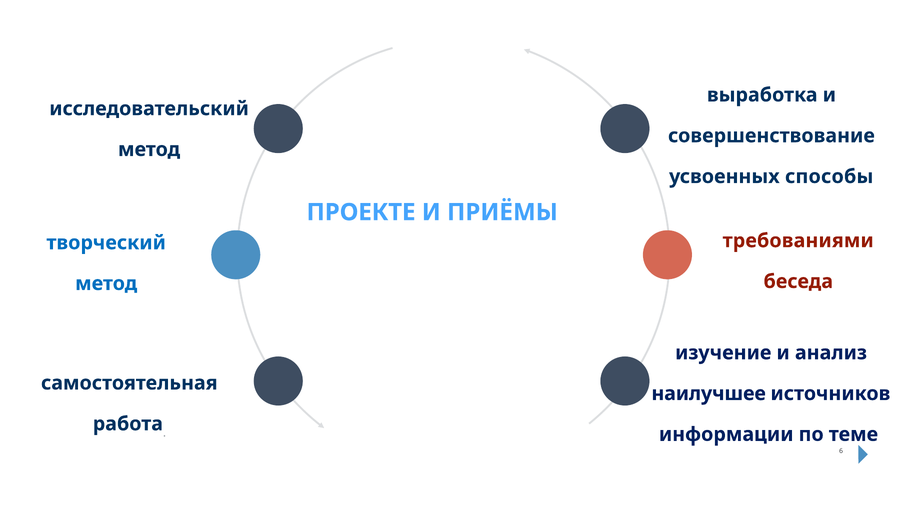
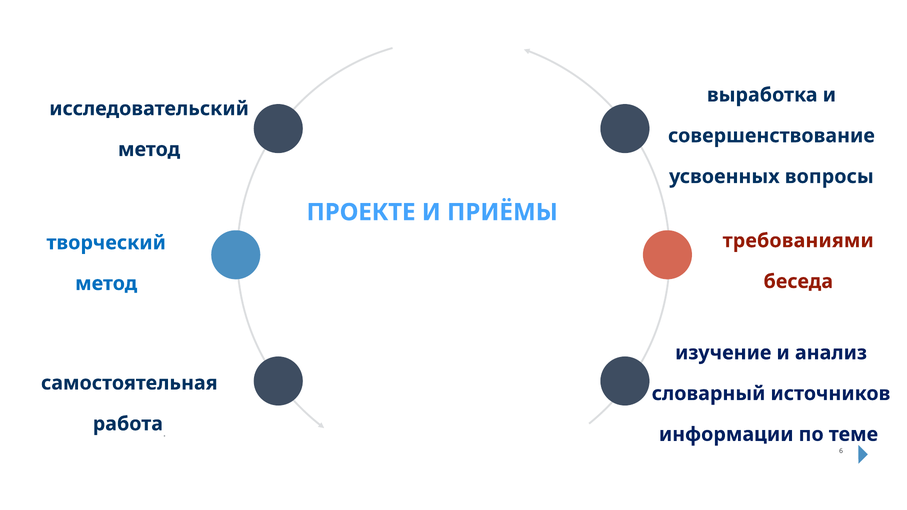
способы: способы -> вопросы (829, 177)
наилучшее: наилучшее -> словарный (709, 394)
